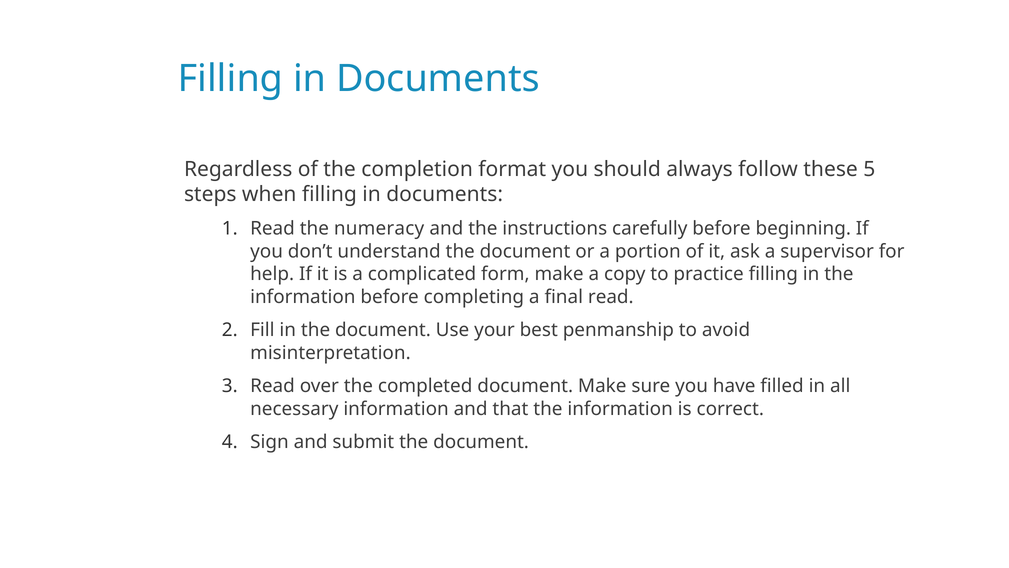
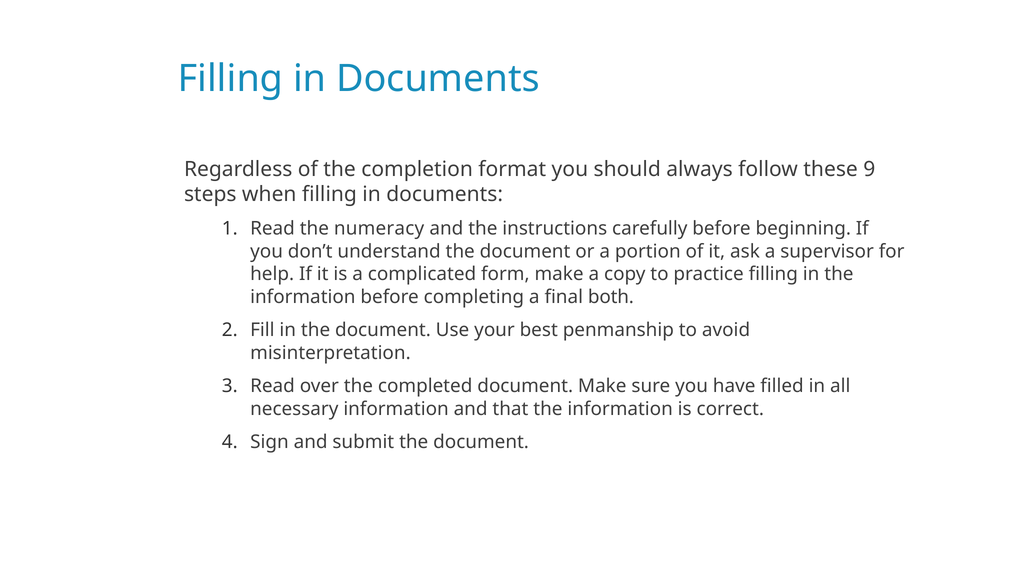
5: 5 -> 9 (869, 169)
final read: read -> both (611, 297)
